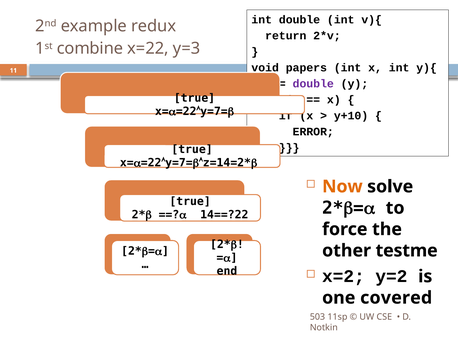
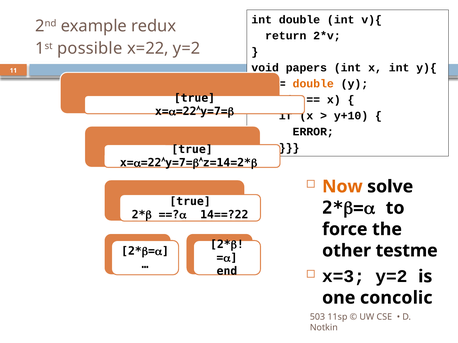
combine: combine -> possible (90, 49)
x=22 y=3: y=3 -> y=2 (187, 49)
double colour: purple -> orange (313, 84)
x=2: x=2 -> x=3 (343, 277)
covered: covered -> concolic (396, 298)
